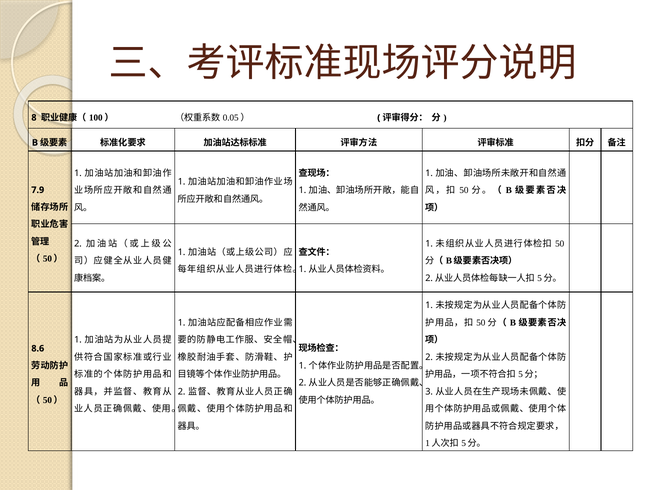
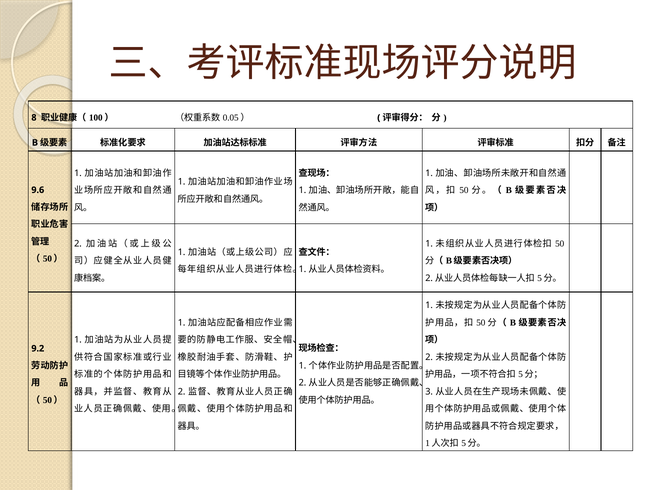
7.9: 7.9 -> 9.6 (38, 190)
8.6: 8.6 -> 9.2 (38, 348)
